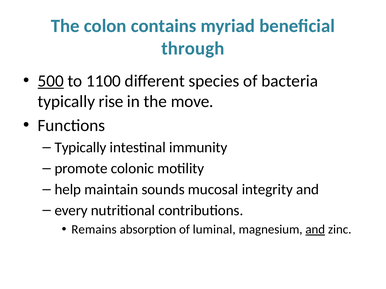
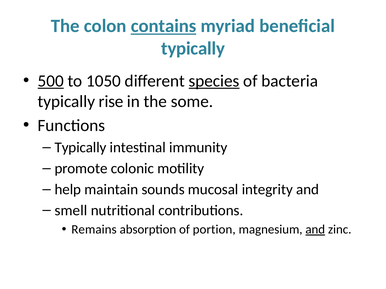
contains underline: none -> present (164, 26)
through: through -> typically (193, 49)
1100: 1100 -> 1050 (103, 81)
species underline: none -> present (214, 81)
move: move -> some (192, 102)
every: every -> smell (71, 211)
luminal: luminal -> portion (214, 230)
